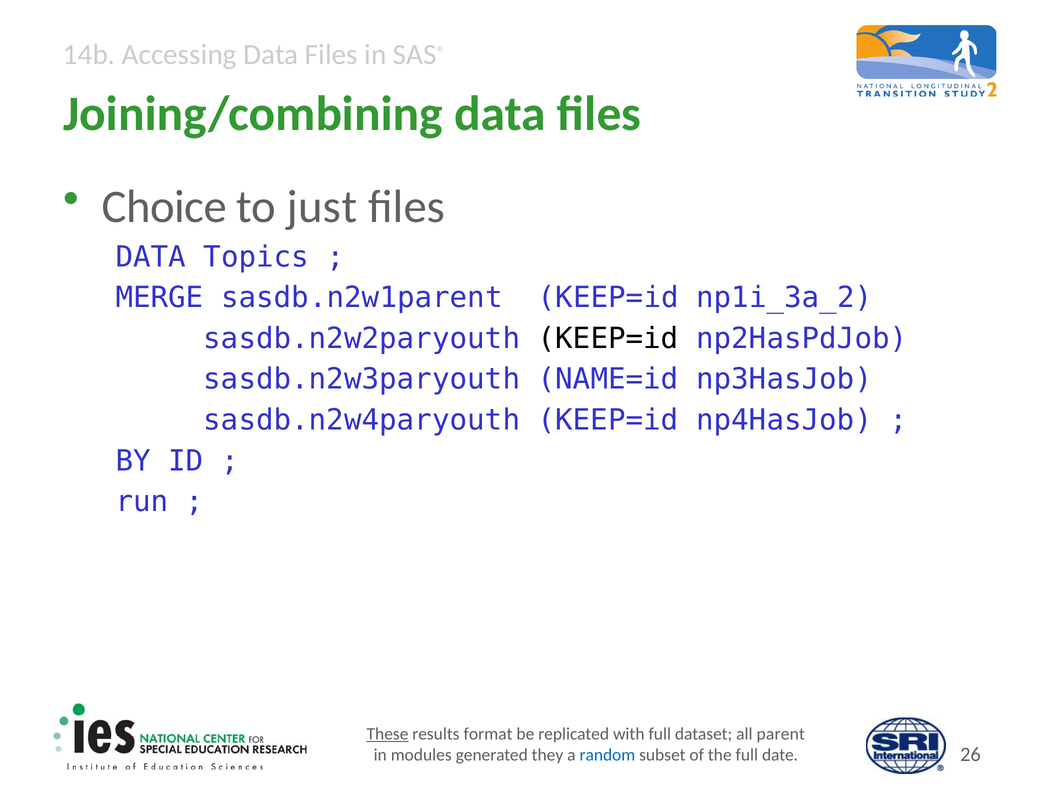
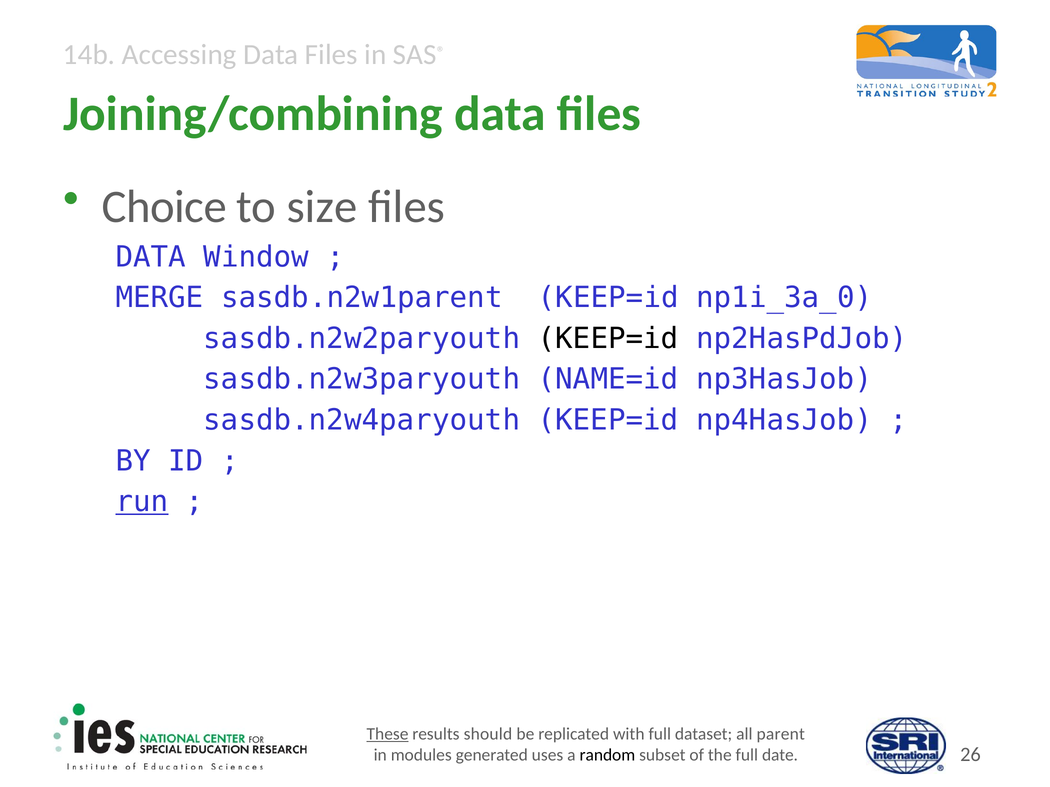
just: just -> size (322, 207)
Topics: Topics -> Window (256, 257)
np1i_3a_2: np1i_3a_2 -> np1i_3a_0 (784, 298)
run underline: none -> present (142, 502)
format: format -> should (488, 734)
they: they -> uses (548, 755)
random colour: blue -> black (607, 755)
